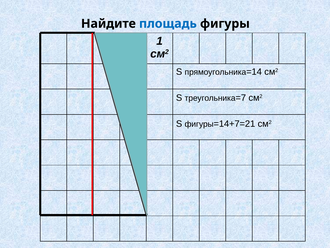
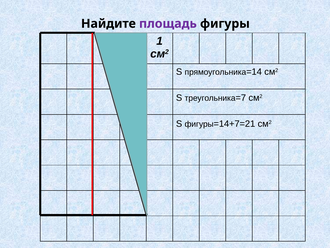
площадь colour: blue -> purple (168, 24)
